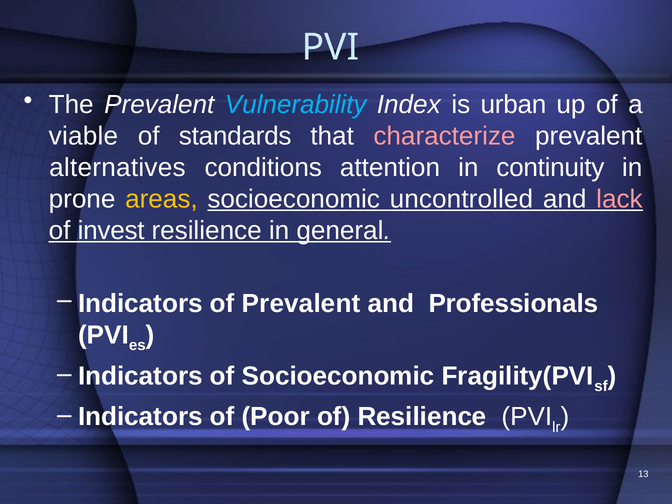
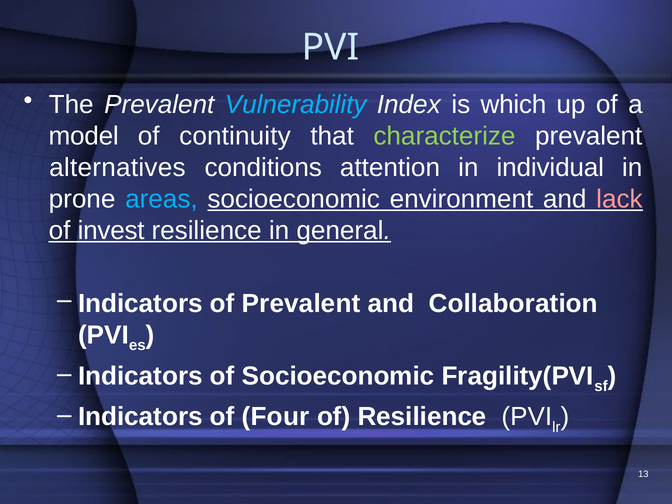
urban: urban -> which (513, 105)
viable: viable -> model (84, 136)
standards: standards -> continuity (235, 136)
characterize colour: pink -> light green (444, 136)
continuity: continuity -> individual (550, 168)
areas colour: yellow -> light blue (161, 199)
uncontrolled: uncontrolled -> environment (461, 199)
Professionals: Professionals -> Collaboration (513, 304)
Poor: Poor -> Four (276, 417)
